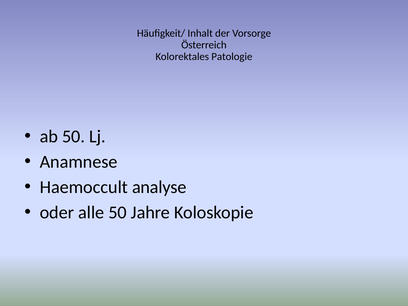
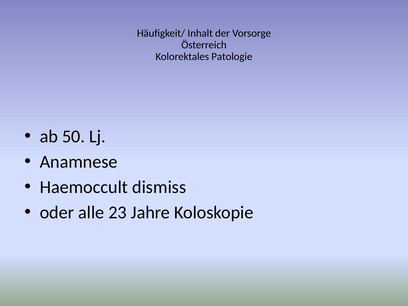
analyse: analyse -> dismiss (159, 187)
alle 50: 50 -> 23 (118, 213)
